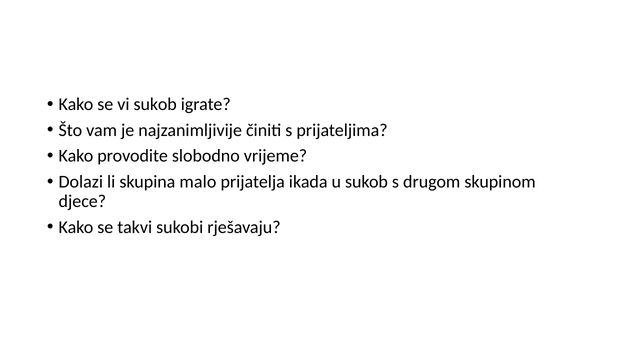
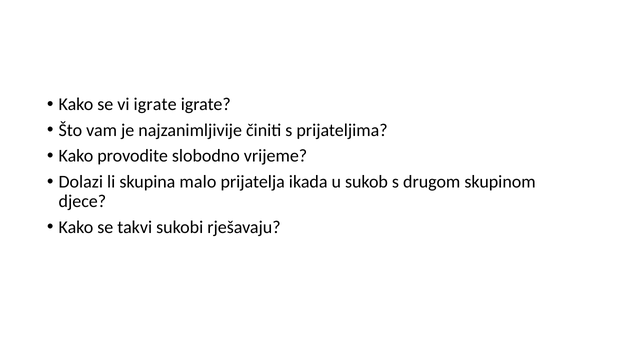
vi sukob: sukob -> igrate (155, 104)
